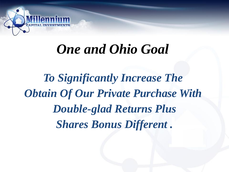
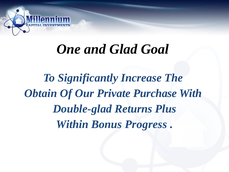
Ohio: Ohio -> Glad (123, 49)
Shares: Shares -> Within (72, 124)
Different: Different -> Progress (146, 124)
